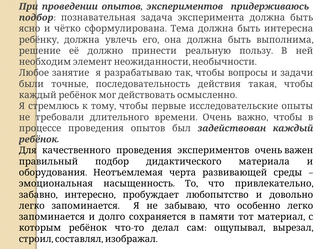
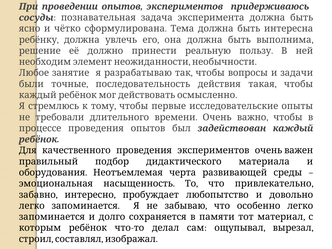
подбор: подбор -> сосуды (36, 18)
